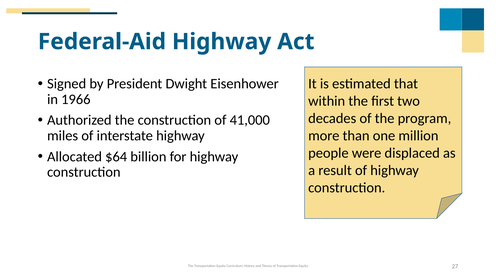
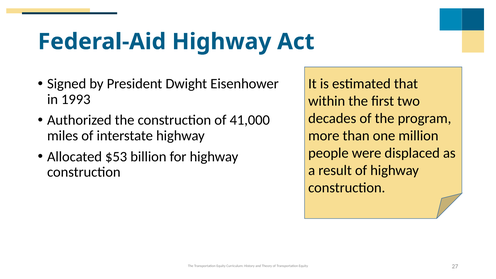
1966: 1966 -> 1993 (76, 99)
$64: $64 -> $53 (116, 157)
